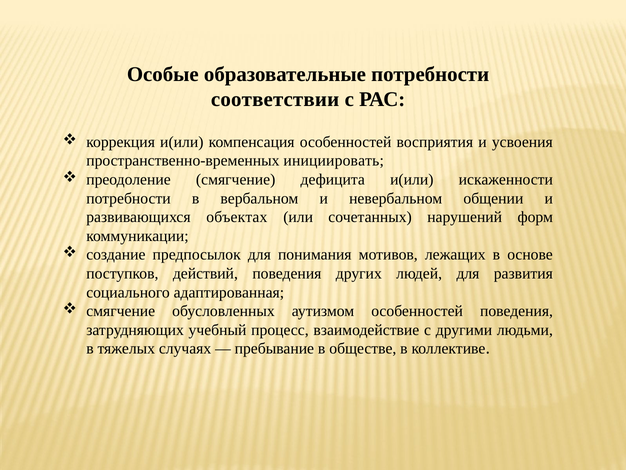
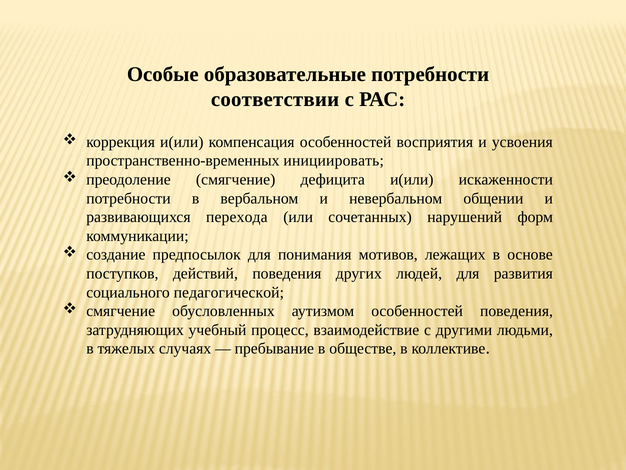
объектах: объектах -> перехода (237, 217)
адаптированная: адаптированная -> педагогической (229, 292)
